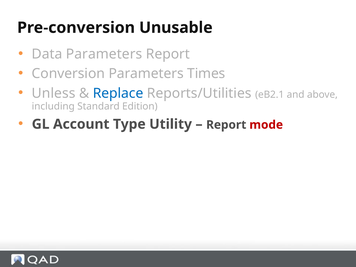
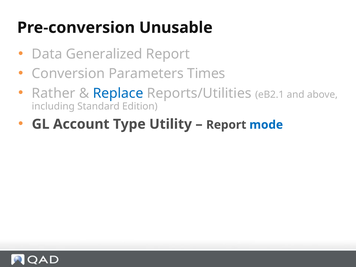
Data Parameters: Parameters -> Generalized (104, 54)
Unless: Unless -> Rather (54, 93)
mode colour: red -> blue (266, 125)
